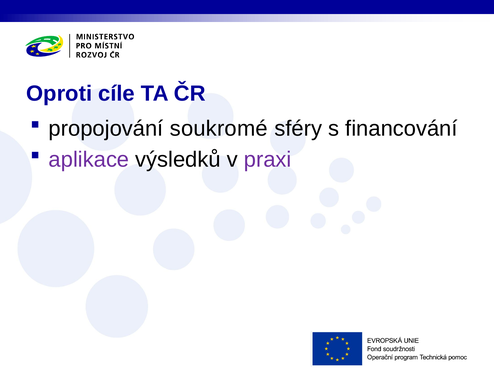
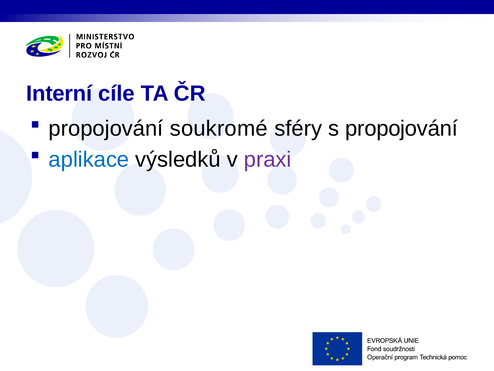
Oproti: Oproti -> Interní (59, 93)
s financování: financování -> propojování (402, 128)
aplikace colour: purple -> blue (89, 159)
